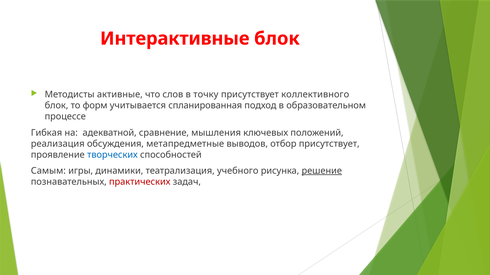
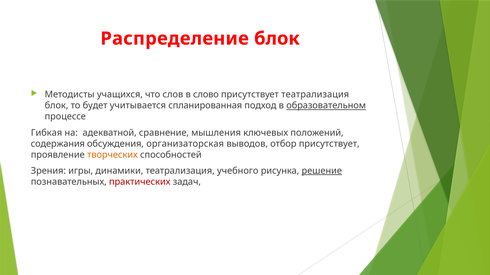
Интерактивные: Интерактивные -> Распределение (175, 39)
активные: активные -> учащихся (120, 95)
точку: точку -> слово (206, 95)
присутствует коллективного: коллективного -> театрализация (315, 95)
форм: форм -> будет (95, 106)
образовательном underline: none -> present (326, 106)
реализация: реализация -> содержания (58, 144)
метапредметные: метапредметные -> организаторская (185, 144)
творческих colour: blue -> orange (112, 155)
Самым: Самым -> Зрения (48, 171)
